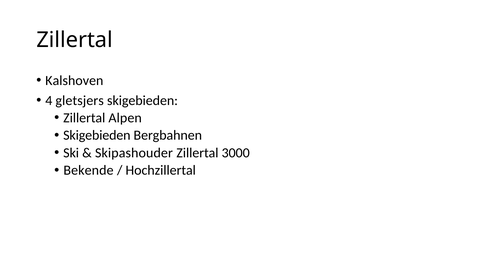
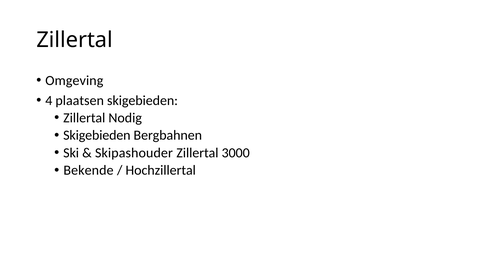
Kalshoven: Kalshoven -> Omgeving (74, 81)
gletsjers: gletsjers -> plaatsen (80, 101)
Alpen: Alpen -> Nodig (125, 118)
